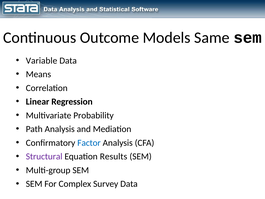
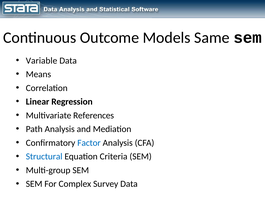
Probability: Probability -> References (94, 115)
Structural colour: purple -> blue (44, 156)
Results: Results -> Criteria (114, 156)
